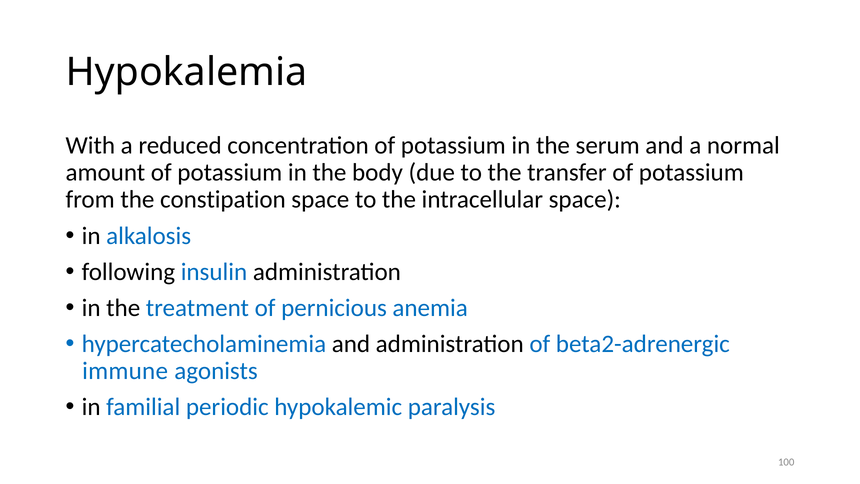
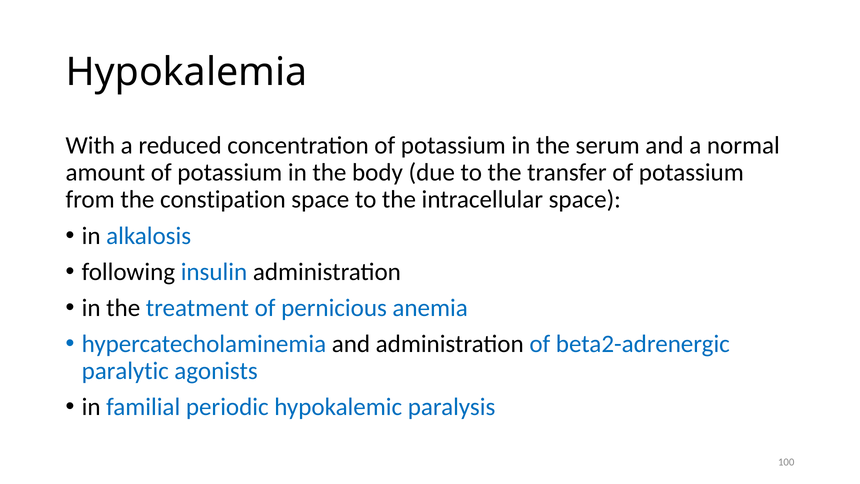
immune: immune -> paralytic (125, 371)
